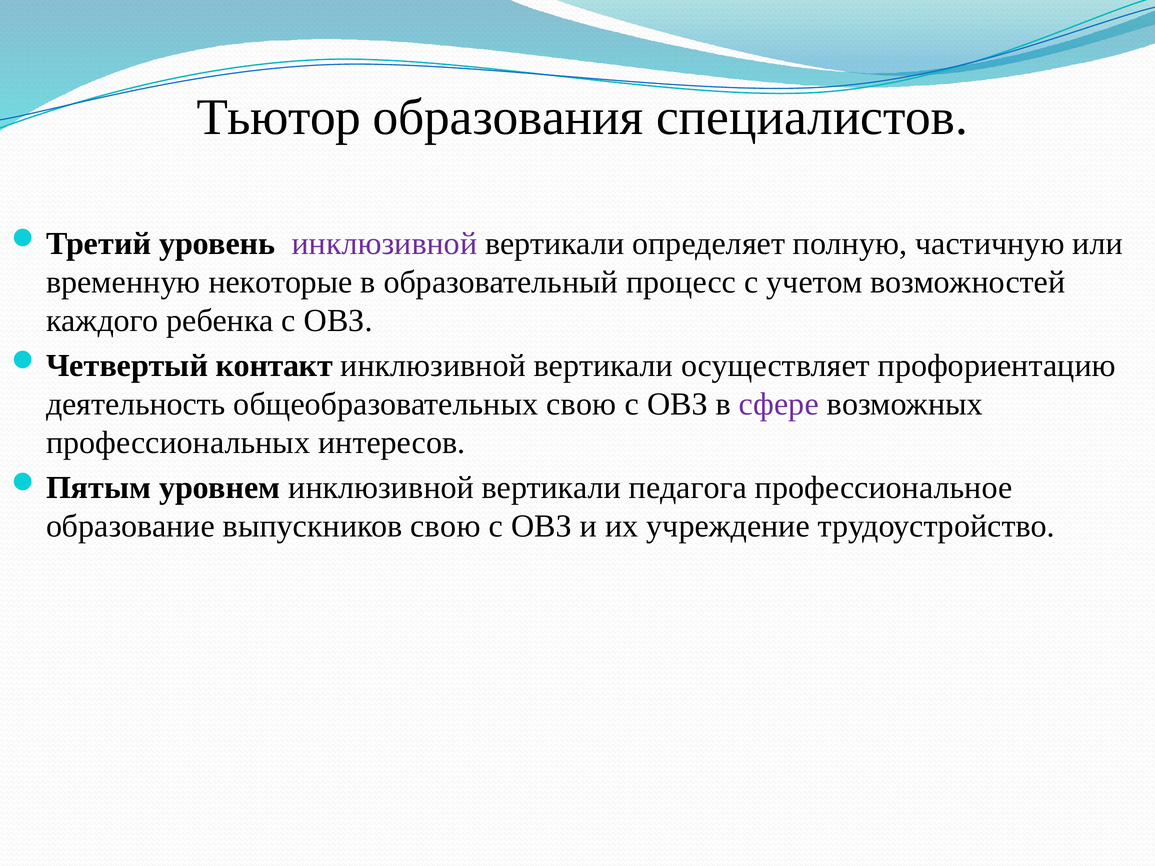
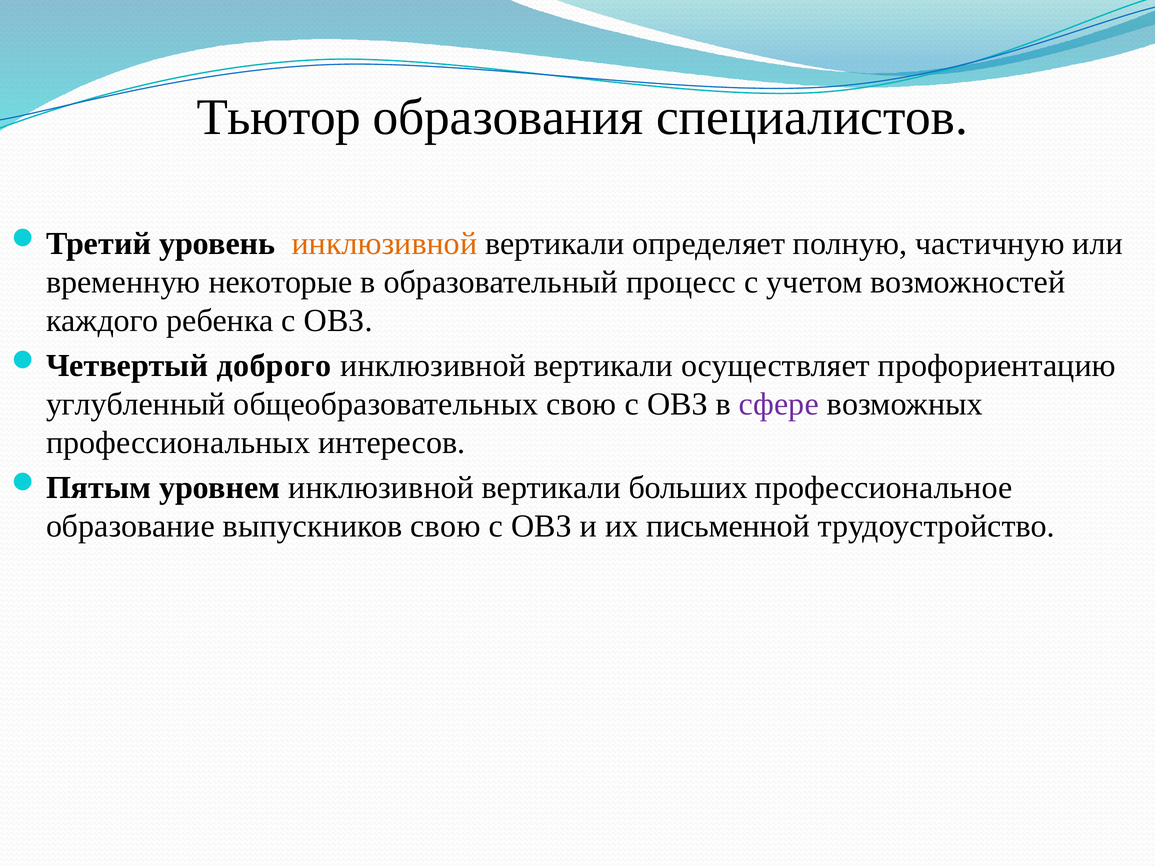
инклюзивной colour: purple -> orange (384, 244)
контакт: контакт -> доброго (274, 366)
деятельность: деятельность -> углубленный (136, 404)
педагога: педагога -> больших (688, 488)
учреждение: учреждение -> письменной (728, 527)
